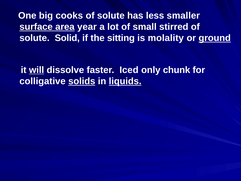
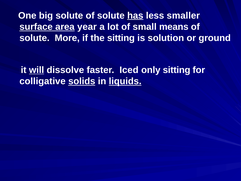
big cooks: cooks -> solute (69, 15)
has underline: none -> present (135, 15)
stirred: stirred -> means (174, 27)
Solid: Solid -> More (67, 38)
molality: molality -> solution (166, 38)
ground underline: present -> none (215, 38)
only chunk: chunk -> sitting (177, 70)
